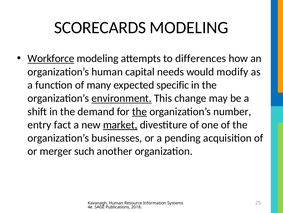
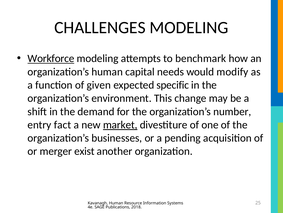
SCORECARDS: SCORECARDS -> CHALLENGES (100, 27)
differences: differences -> benchmark (201, 58)
many: many -> given (99, 85)
environment underline: present -> none (122, 98)
the underline: present -> none (140, 111)
such: such -> exist (84, 151)
